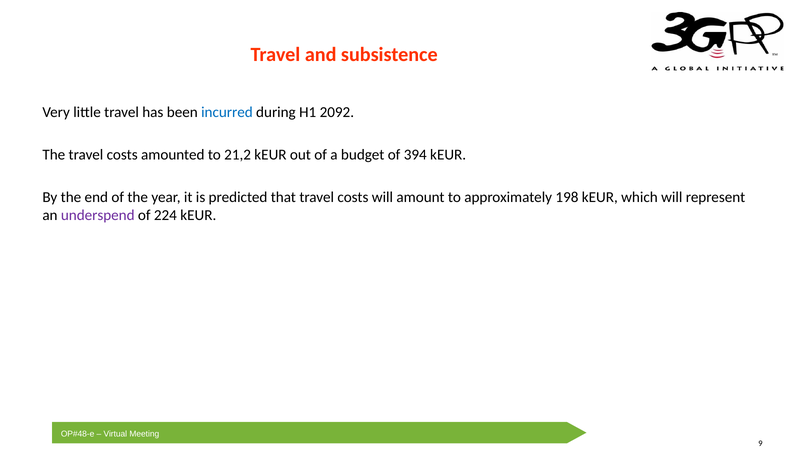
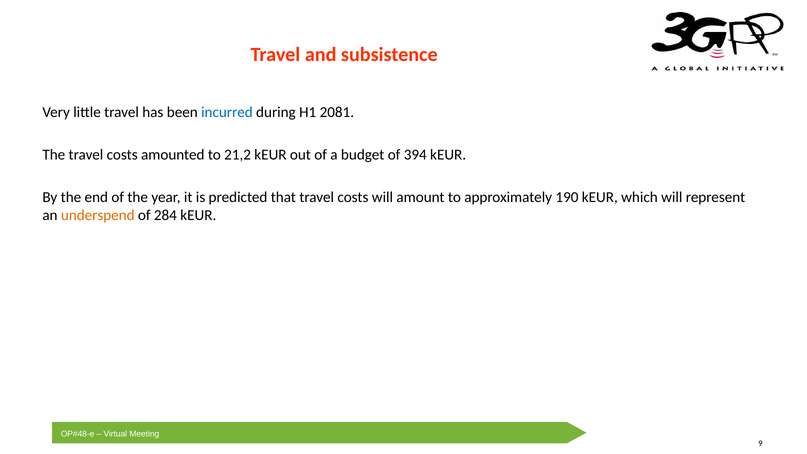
2092: 2092 -> 2081 (337, 112)
198: 198 -> 190 (567, 197)
underspend colour: purple -> orange (98, 215)
224: 224 -> 284 (165, 215)
